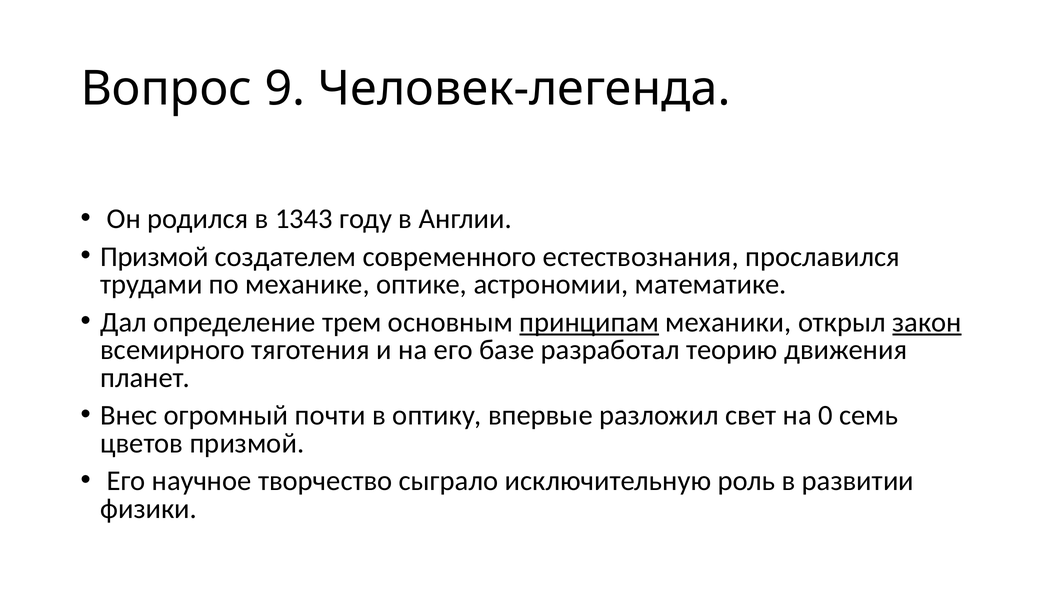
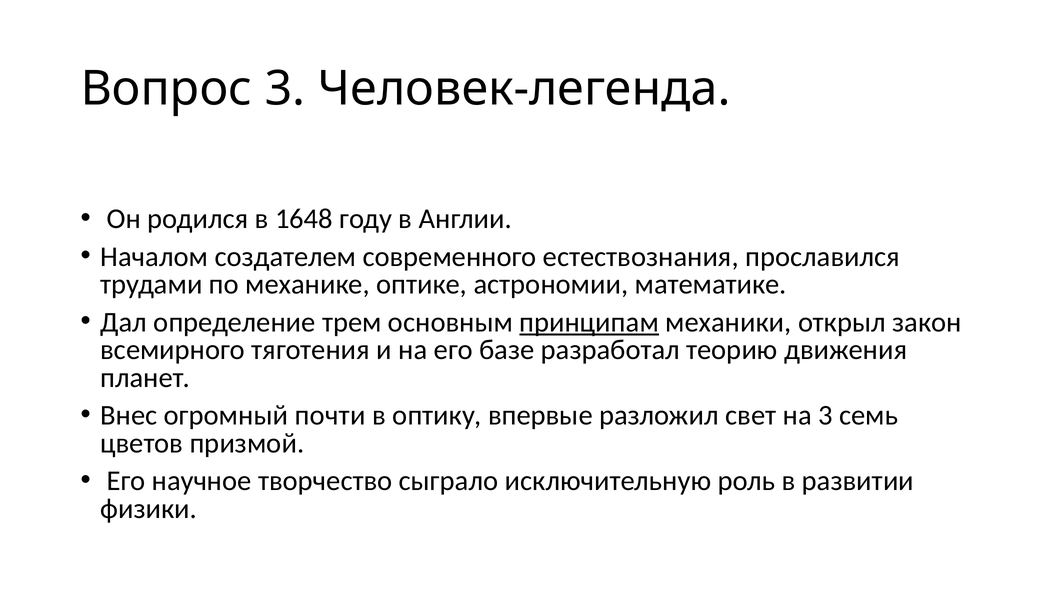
Вопрос 9: 9 -> 3 (285, 89)
1343: 1343 -> 1648 (304, 219)
Призмой: Призмой -> Началом (154, 257)
закон underline: present -> none (927, 322)
на 0: 0 -> 3 (825, 415)
